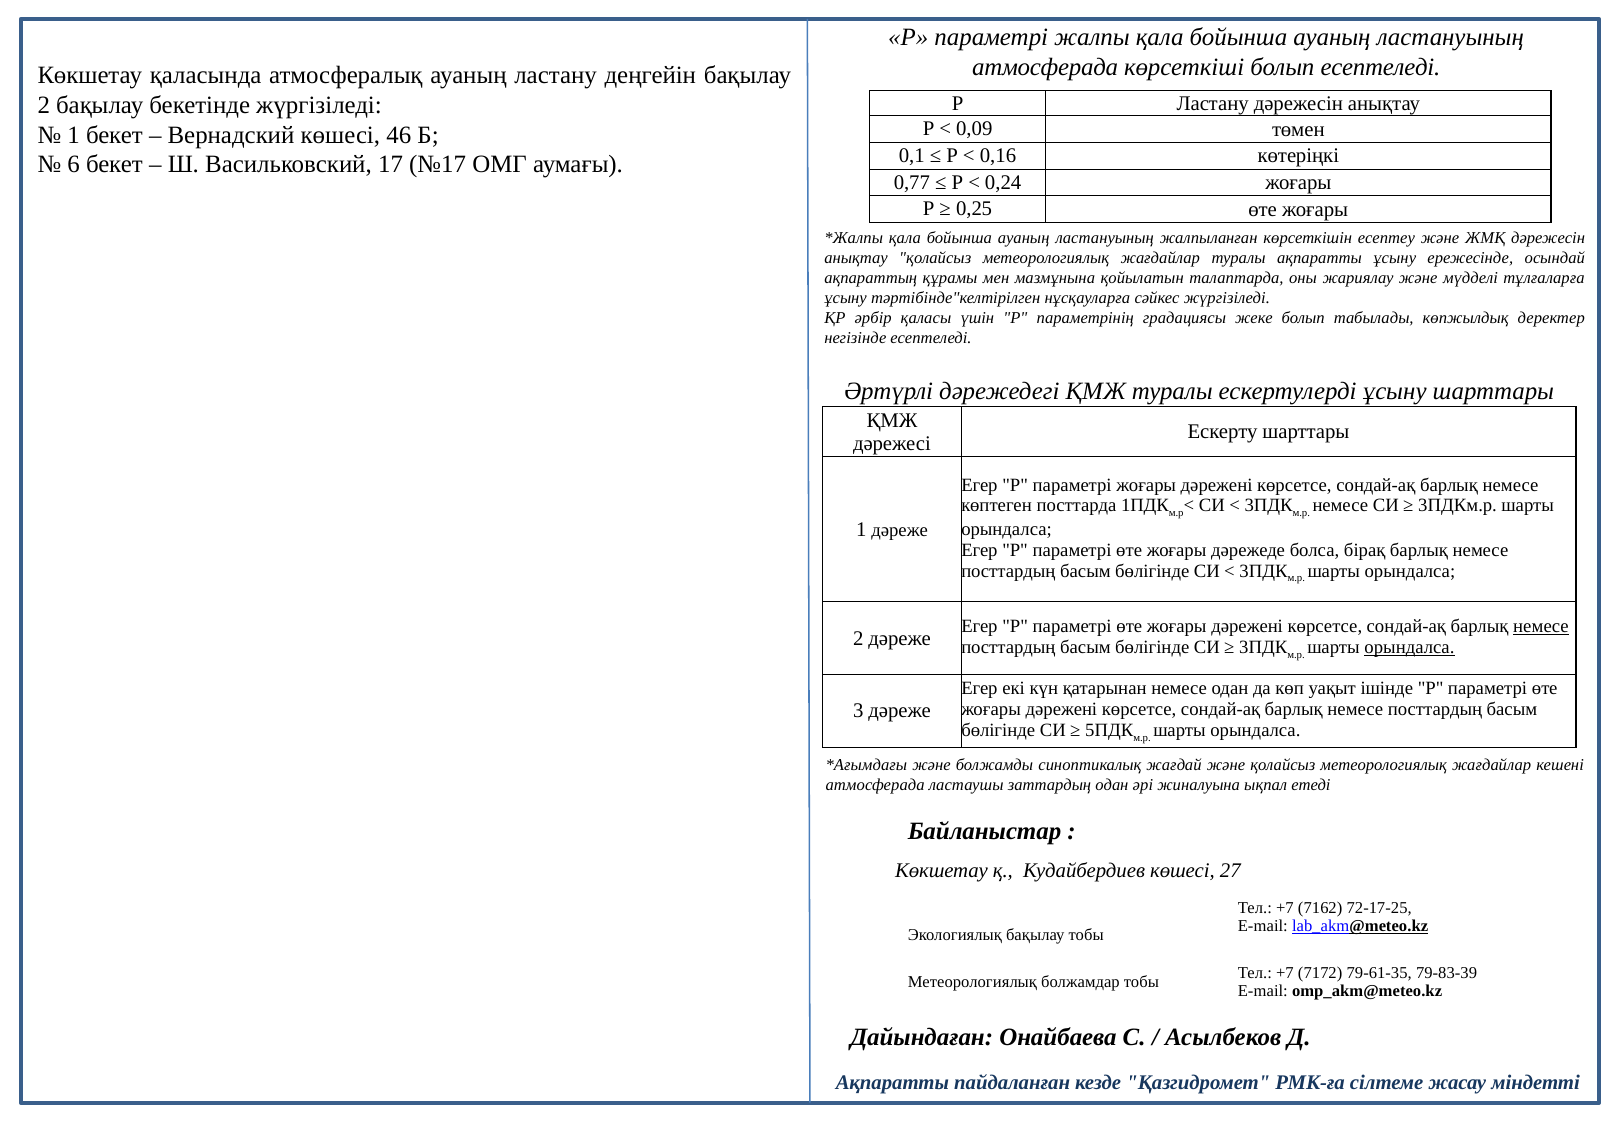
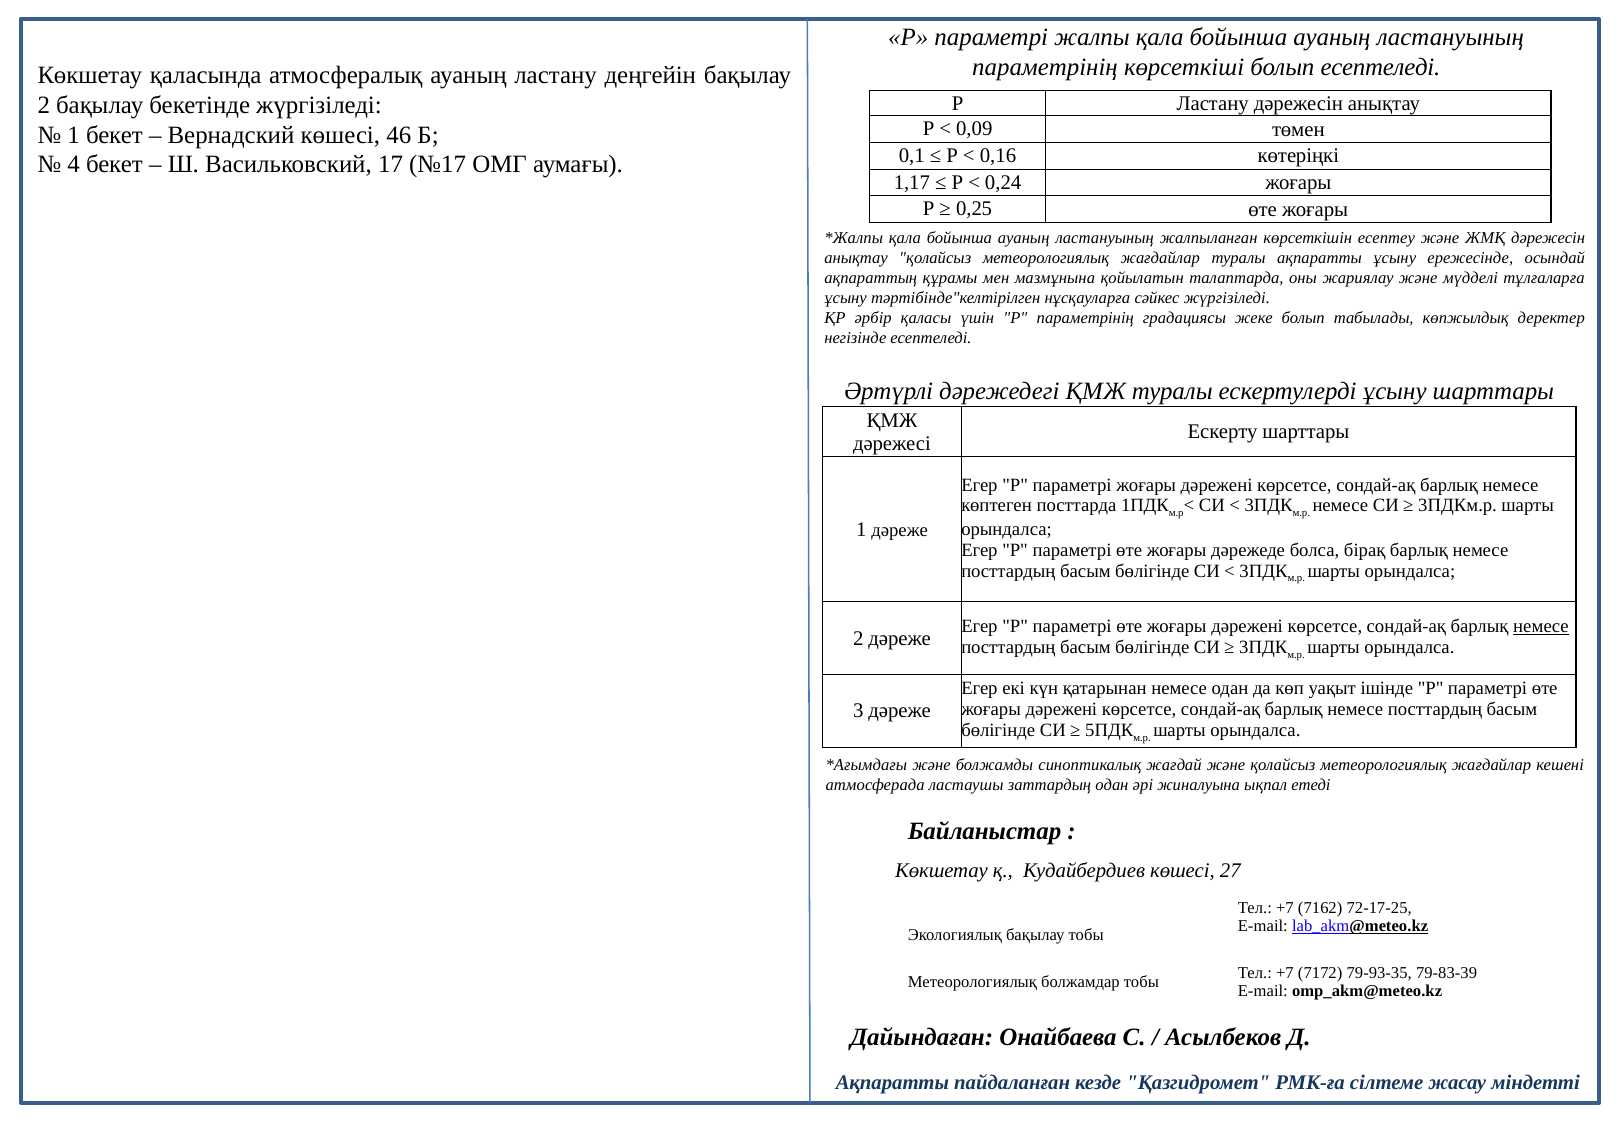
атмосферада: атмосферада -> параметрінің (1045, 67)
6: 6 -> 4 (74, 165)
0,77: 0,77 -> 1,17 (912, 182)
орындалса underline: present -> none (1409, 647)
79-61-35: 79-61-35 -> 79-93-35 (1379, 972)
